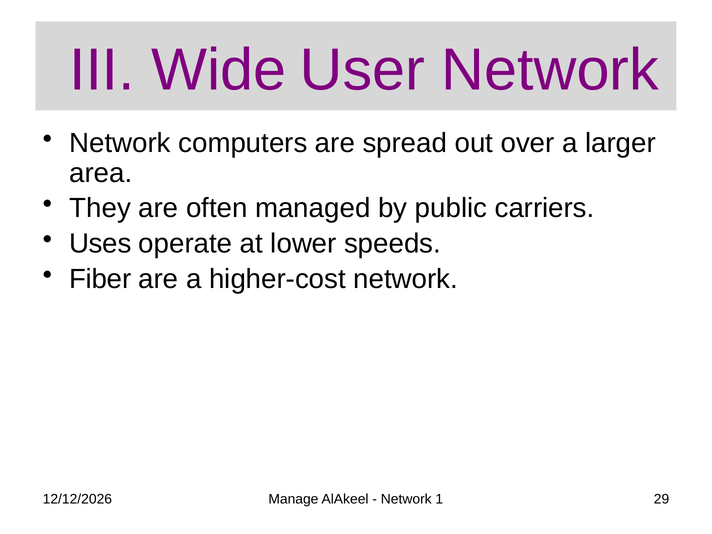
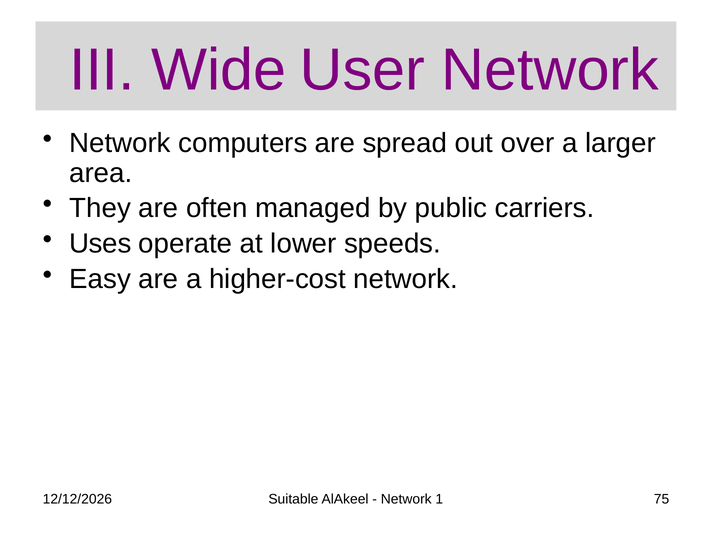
Fiber: Fiber -> Easy (100, 279)
Manage: Manage -> Suitable (293, 499)
29: 29 -> 75 (662, 499)
